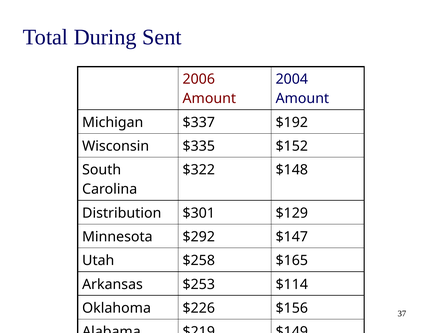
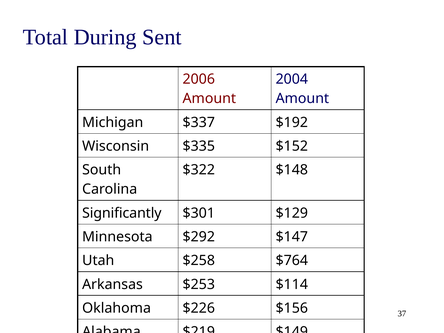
Distribution: Distribution -> Significantly (122, 213)
$165: $165 -> $764 (292, 261)
